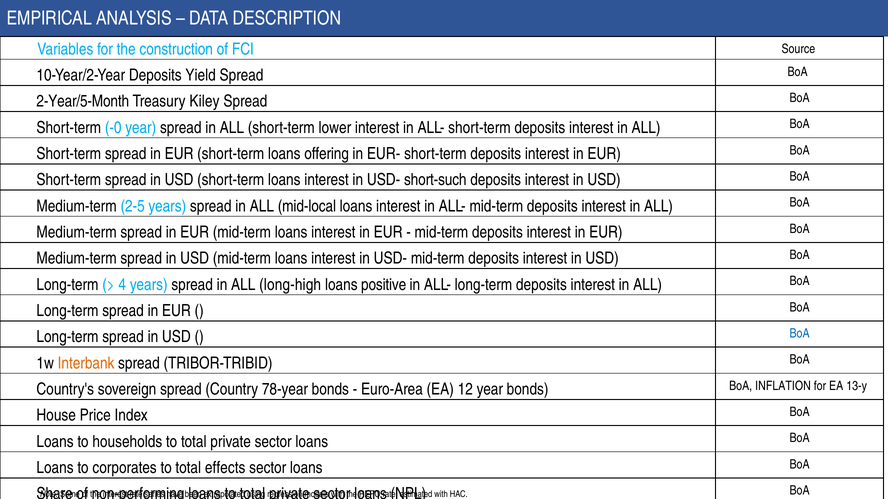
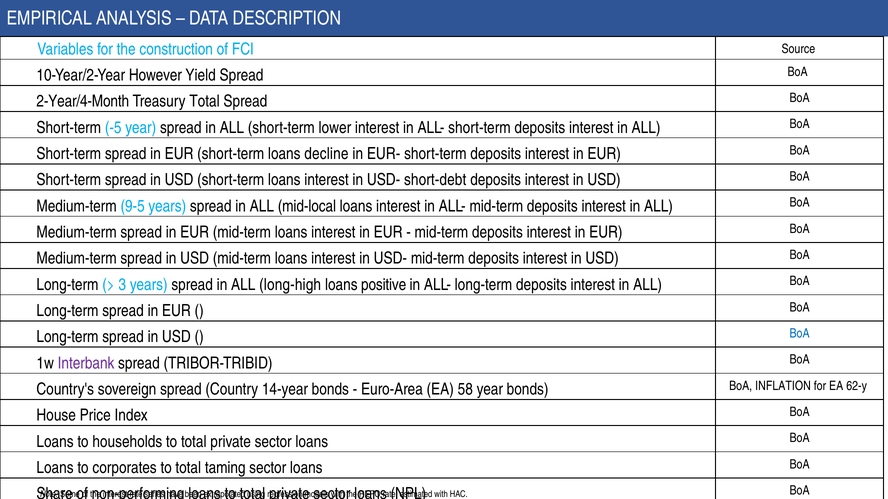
10-Year/2-Year Deposits: Deposits -> However (155, 75)
2-Year/5-Month: 2-Year/5-Month -> 2-Year/4-Month (83, 102)
Treasury Kiley: Kiley -> Total (205, 102)
-0: -0 -> -5 (113, 128)
offering: offering -> decline (326, 154)
short-such: short-such -> short-debt (435, 180)
2-5: 2-5 -> 9-5 (133, 206)
4: 4 -> 3 (122, 285)
Interbank colour: orange -> purple (86, 363)
78-year: 78-year -> 14-year (285, 390)
12: 12 -> 58 (465, 390)
13-y: 13-y -> 62-y (857, 386)
effects: effects -> taming (225, 468)
